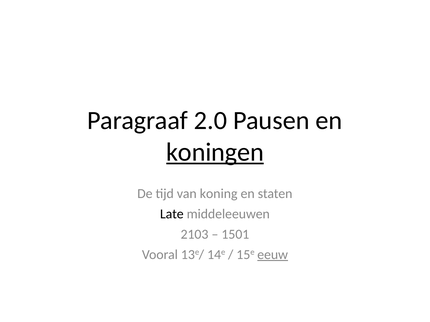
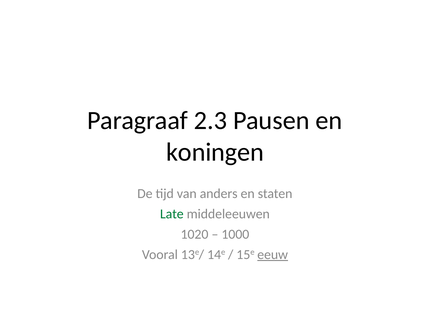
2.0: 2.0 -> 2.3 (210, 121)
koningen underline: present -> none (215, 152)
koning: koning -> anders (219, 194)
Late colour: black -> green (172, 214)
2103: 2103 -> 1020 (194, 235)
1501: 1501 -> 1000 (235, 235)
